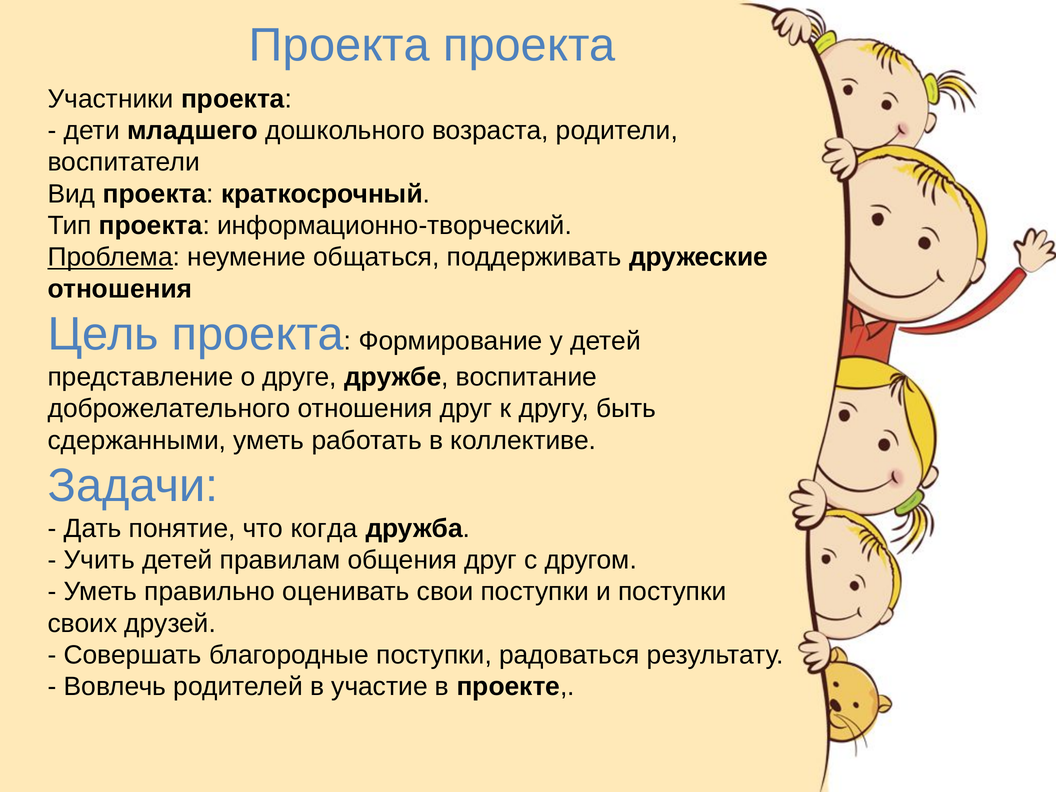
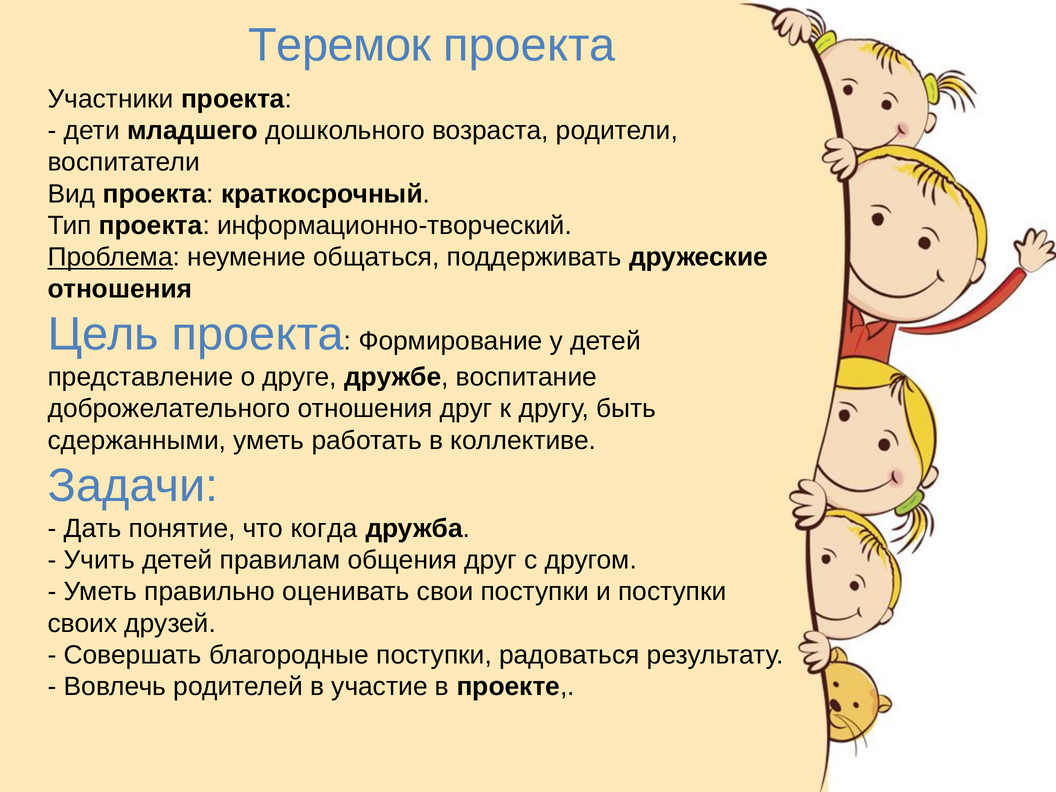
Проекта: Проекта -> Теремок (340, 45)
